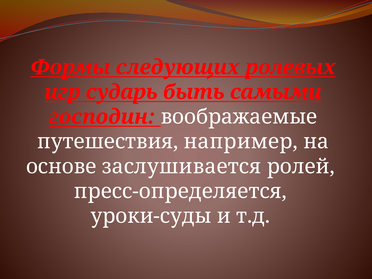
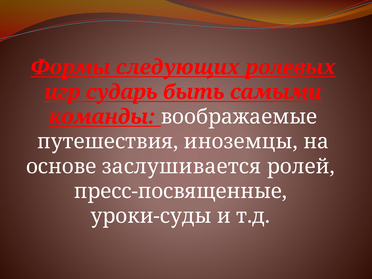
господин: господин -> команды (102, 117)
например: например -> иноземцы (241, 142)
пресс-определяется: пресс-определяется -> пресс-посвященные (180, 191)
